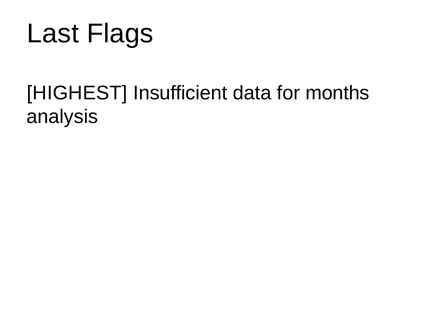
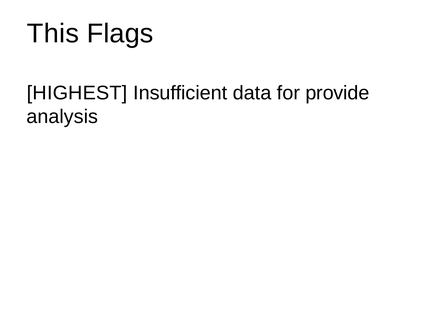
Last: Last -> This (53, 34)
months: months -> provide (337, 93)
